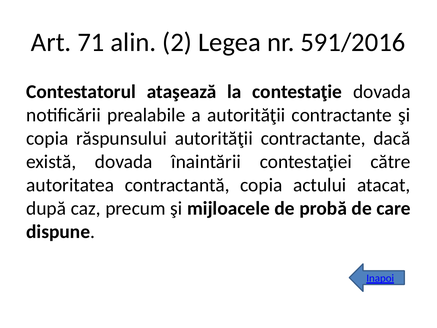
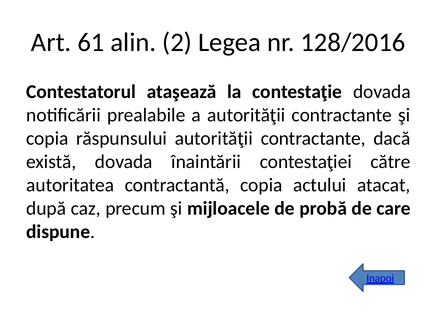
71: 71 -> 61 (91, 42)
591/2016: 591/2016 -> 128/2016 (353, 42)
